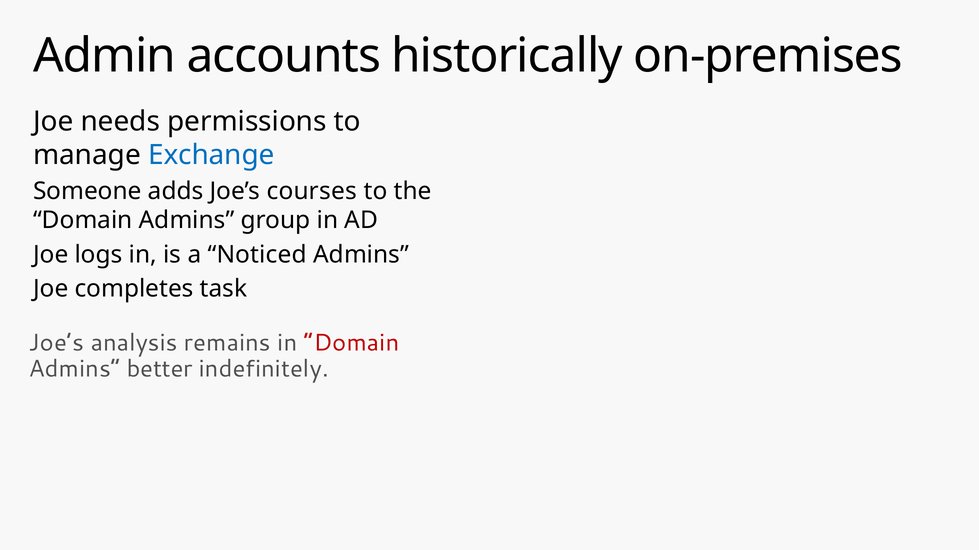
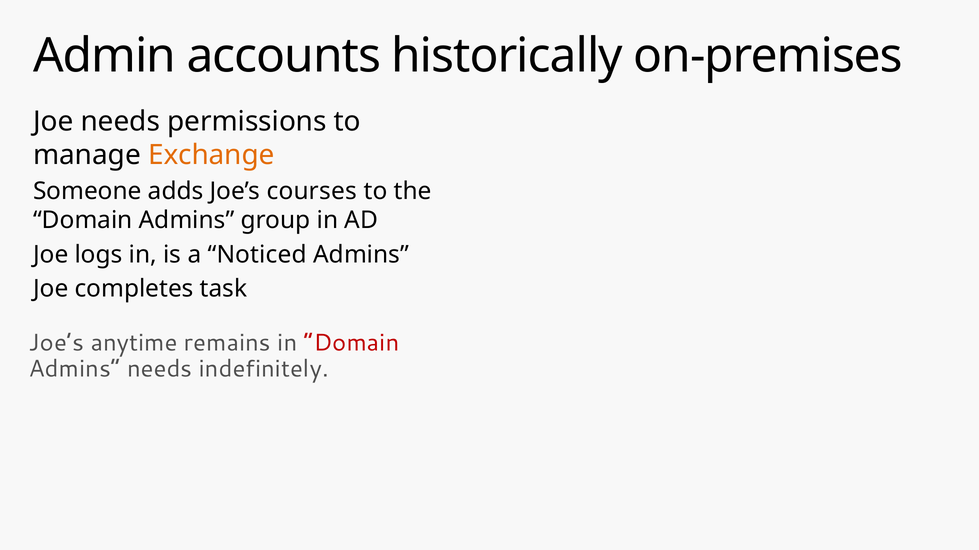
Exchange colour: blue -> orange (211, 155)
analysis: analysis -> anytime (134, 343)
Admins better: better -> needs (160, 369)
